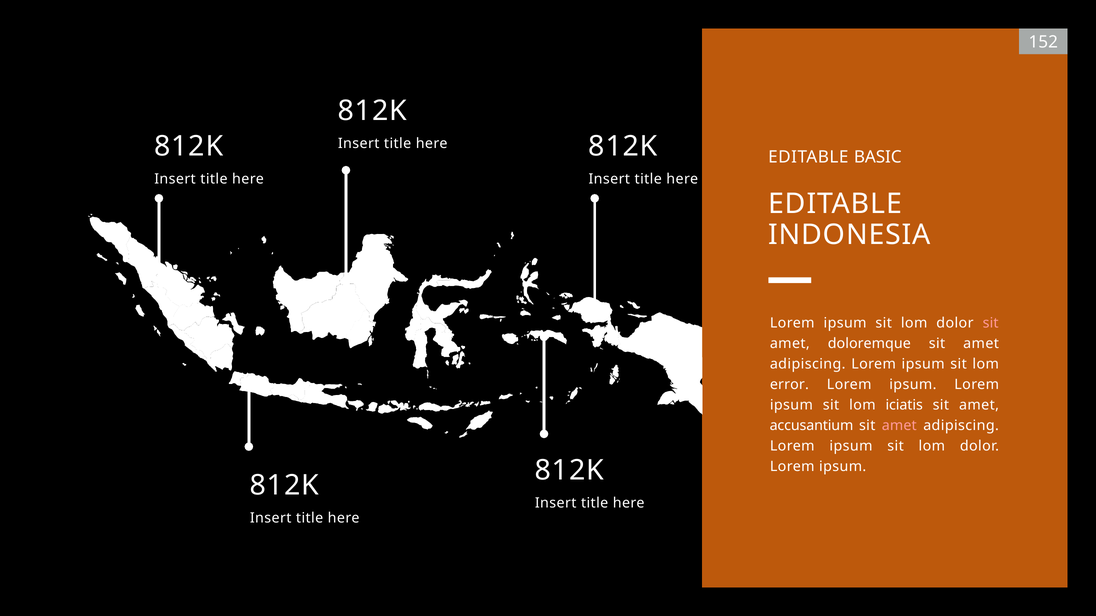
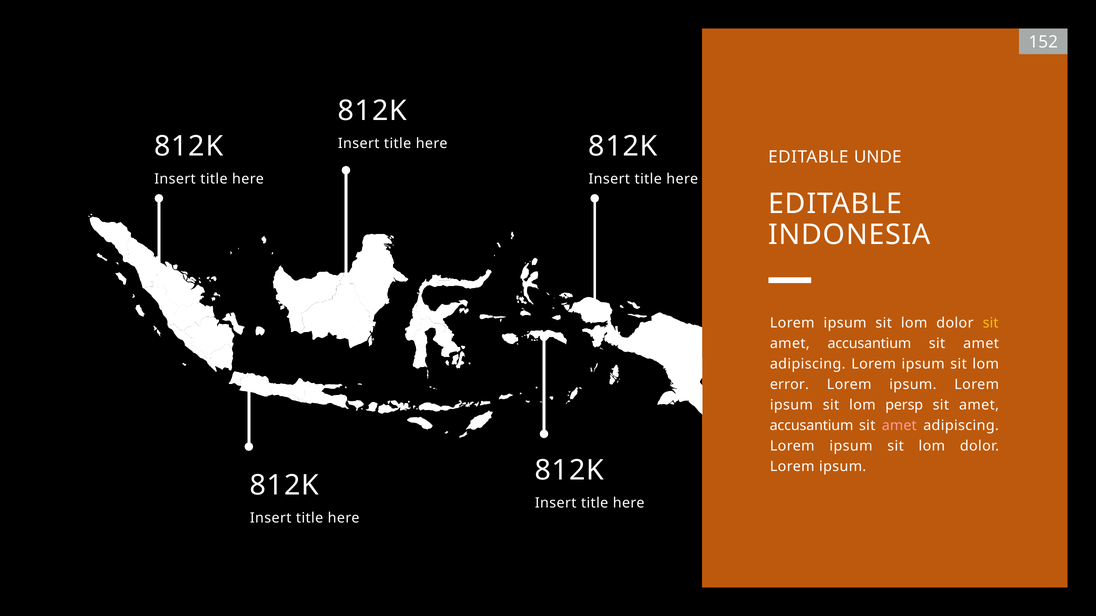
BASIC: BASIC -> UNDE (878, 157)
sit colour: pink -> yellow (991, 323)
doloremque: doloremque -> accusantium (869, 344)
iciatis: iciatis -> persp (904, 405)
